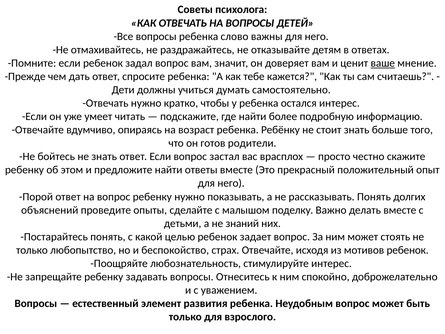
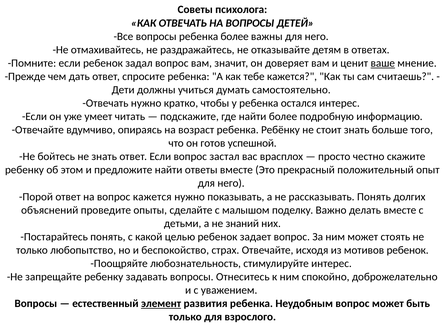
ребенка слово: слово -> более (235, 36)
родители: родители -> успешной (252, 143)
вопрос ребенку: ребенку -> кажется (152, 197)
элемент underline: none -> present (161, 303)
